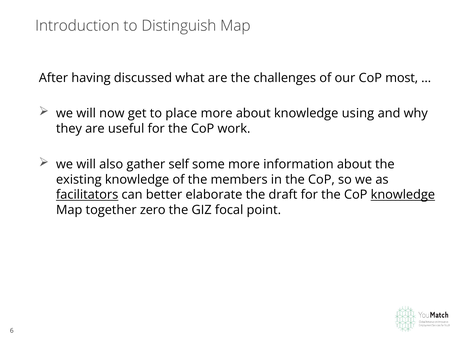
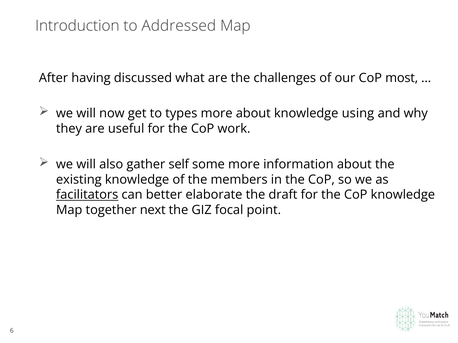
Distinguish: Distinguish -> Addressed (179, 26)
place: place -> types (181, 114)
knowledge underline: present -> none (403, 195)
zero: zero -> next (153, 210)
